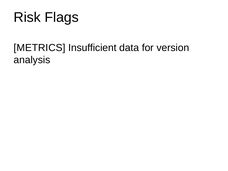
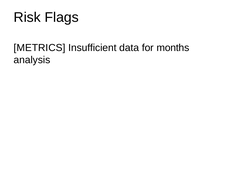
version: version -> months (173, 48)
